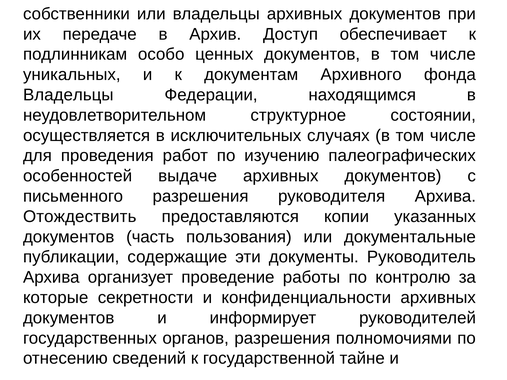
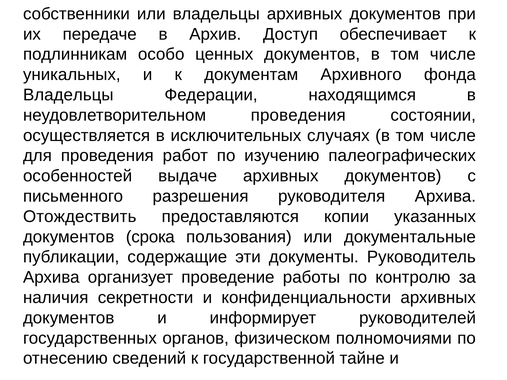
неудовлетворительном структурное: структурное -> проведения (298, 115)
часть: часть -> срока (150, 237)
которые: которые -> наличия (56, 298)
органов разрешения: разрешения -> физическом (282, 338)
